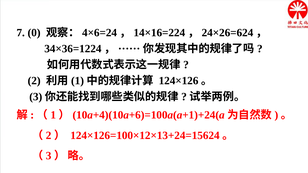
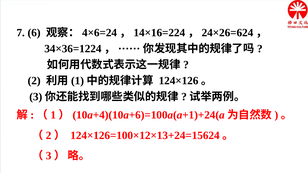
0: 0 -> 6 (34, 33)
